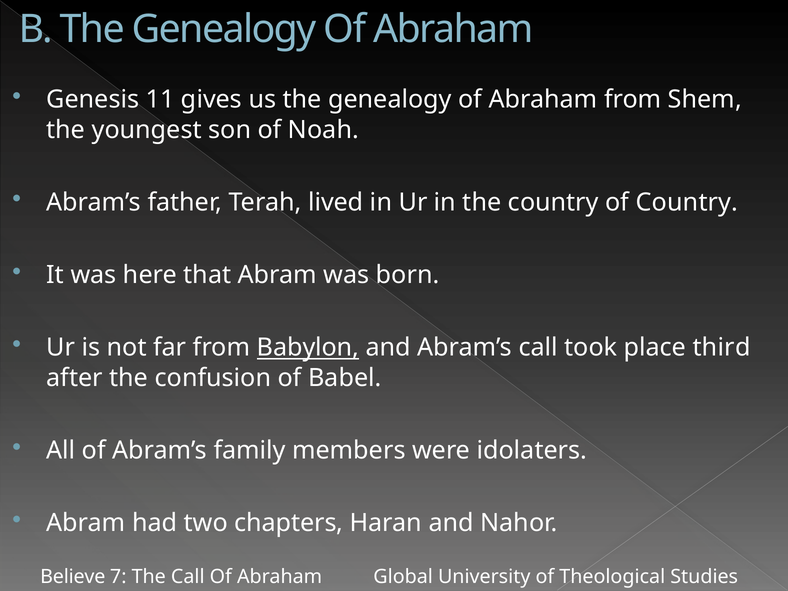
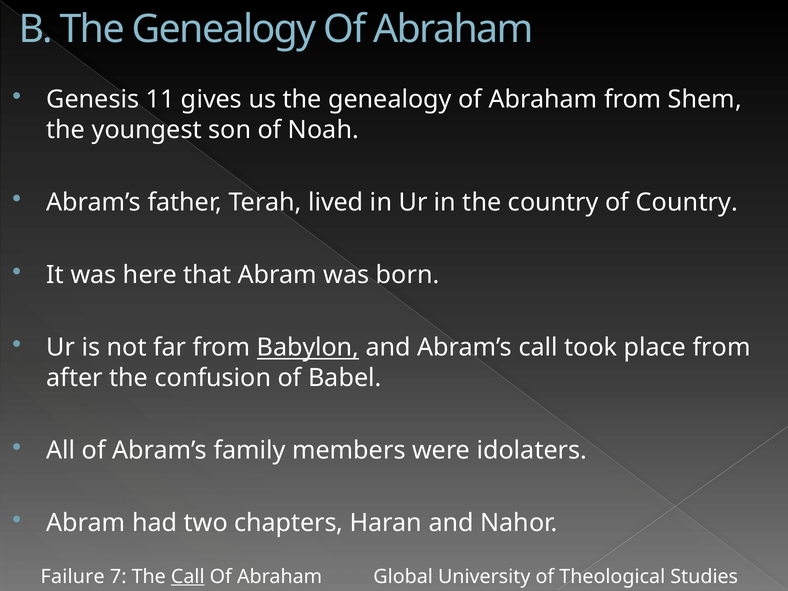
place third: third -> from (722, 348)
Believe: Believe -> Failure (73, 577)
Call underline: none -> present (188, 577)
